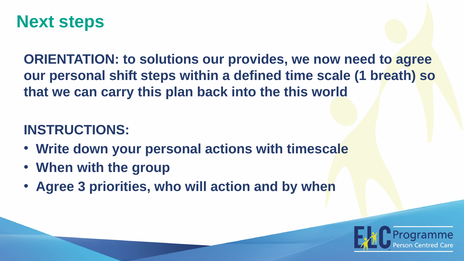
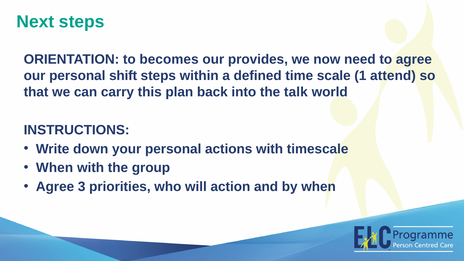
solutions: solutions -> becomes (169, 59)
breath: breath -> attend (393, 76)
the this: this -> talk (296, 92)
